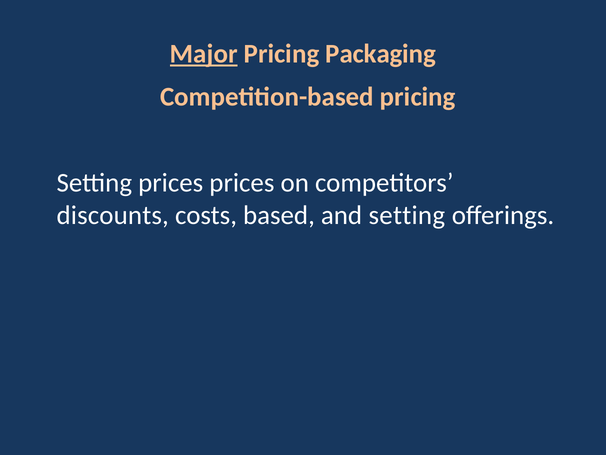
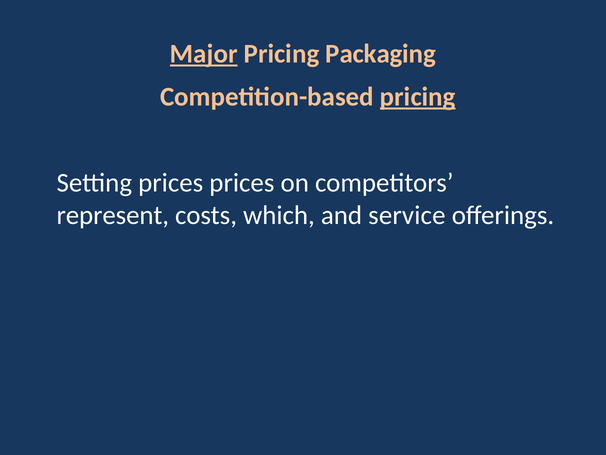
pricing underline: none -> present (418, 97)
discounts: discounts -> represent (113, 215)
based: based -> which (279, 215)
and setting: setting -> service (407, 215)
